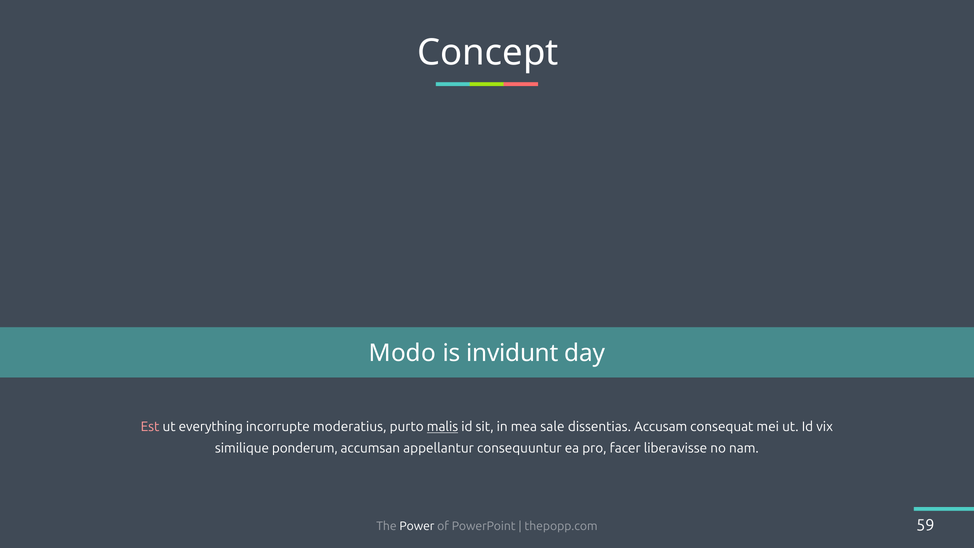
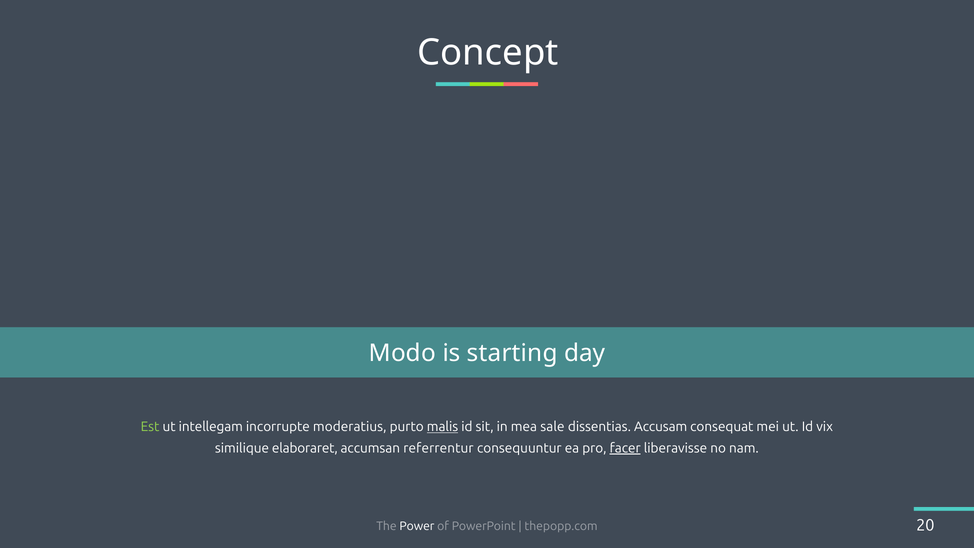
invidunt: invidunt -> starting (512, 353)
Est colour: pink -> light green (150, 427)
everything: everything -> intellegam (211, 427)
ponderum: ponderum -> elaboraret (305, 448)
appellantur: appellantur -> referrentur (438, 448)
facer underline: none -> present (625, 448)
59: 59 -> 20 (925, 525)
